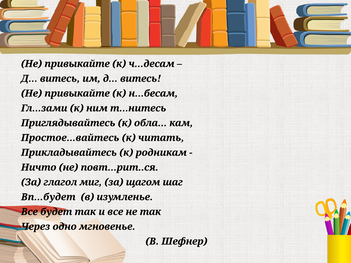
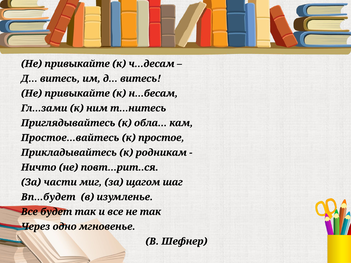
читать: читать -> простое (161, 138)
глагол: глагол -> части (60, 182)
